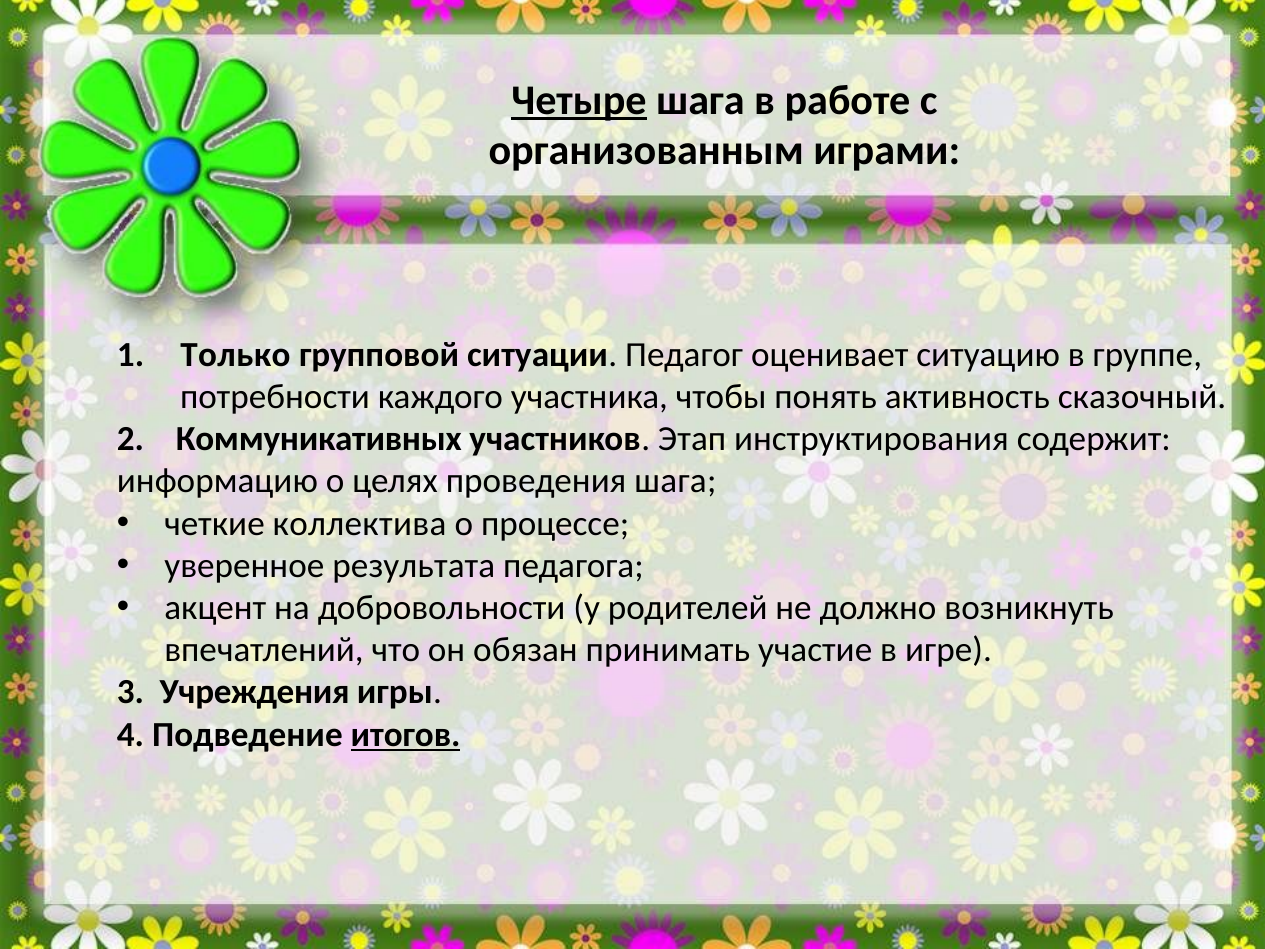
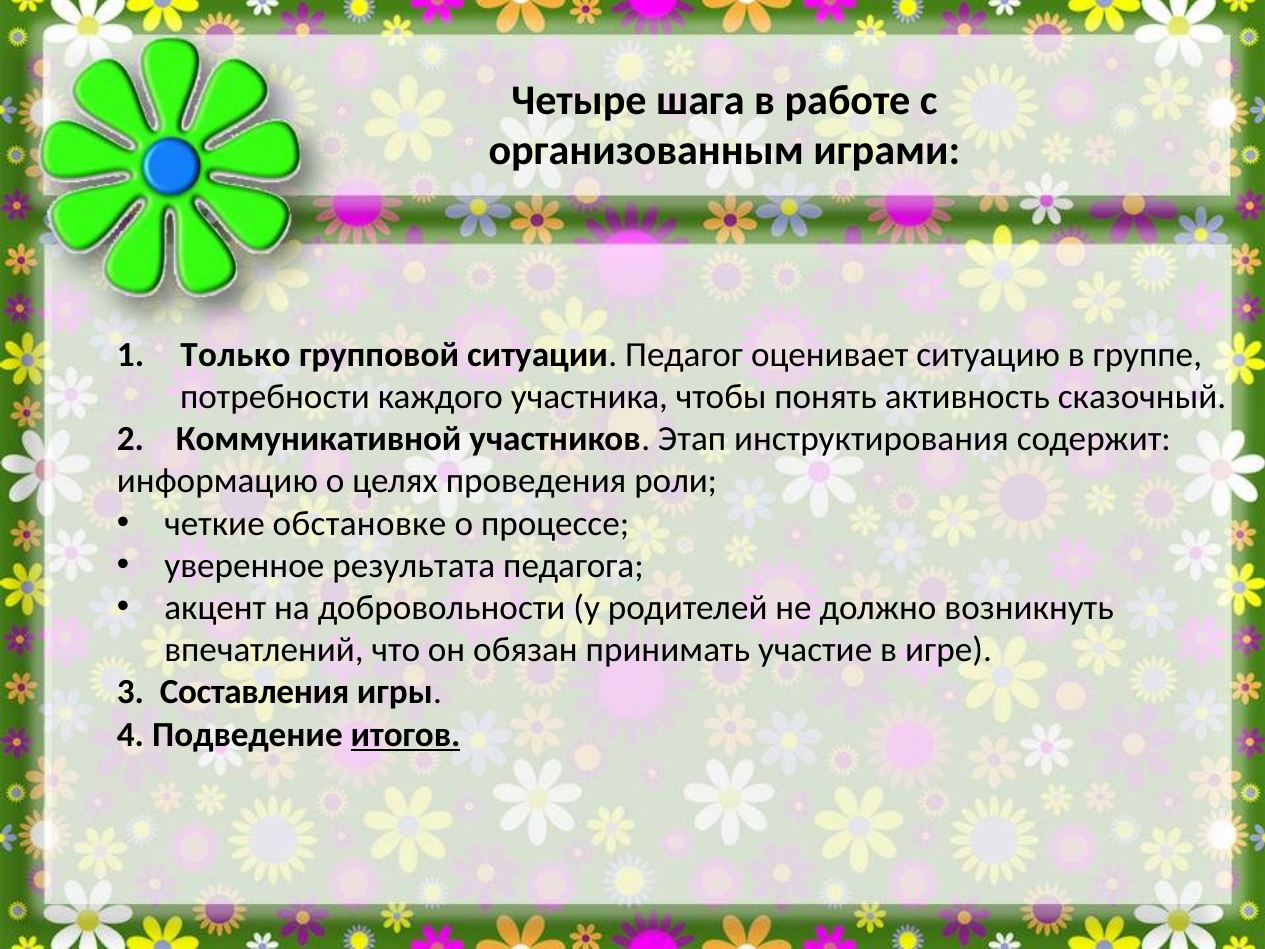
Четыре underline: present -> none (579, 100)
Коммуникативных: Коммуникативных -> Коммуникативной (319, 439)
проведения шага: шага -> роли (676, 481)
коллектива: коллектива -> обстановке (360, 523)
Учреждения: Учреждения -> Составления (255, 692)
